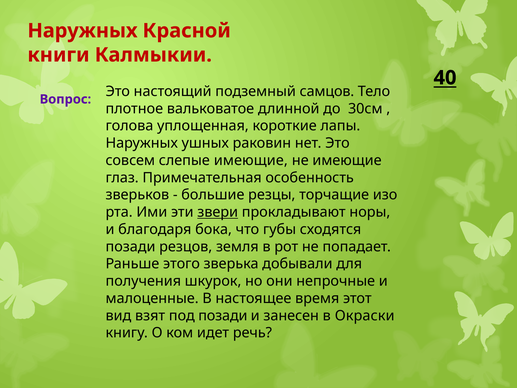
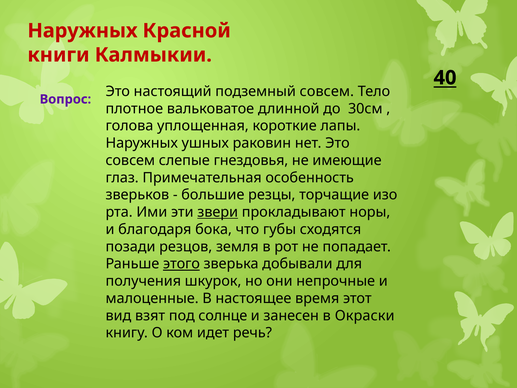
подземный самцов: самцов -> совсем (327, 91)
слепые имеющие: имеющие -> гнездовья (251, 160)
этого underline: none -> present (181, 264)
под позади: позади -> солнце (223, 315)
